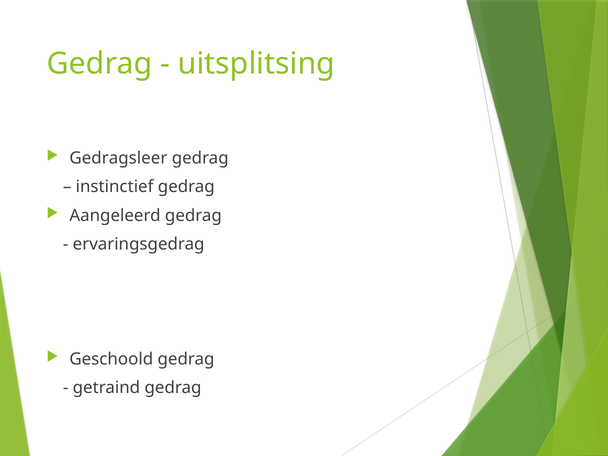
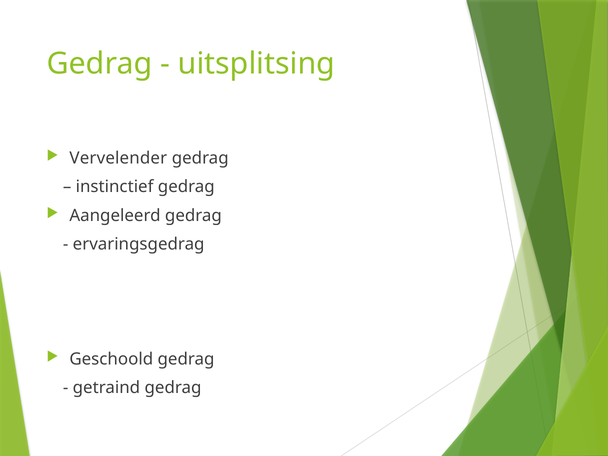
Gedragsleer: Gedragsleer -> Vervelender (118, 158)
